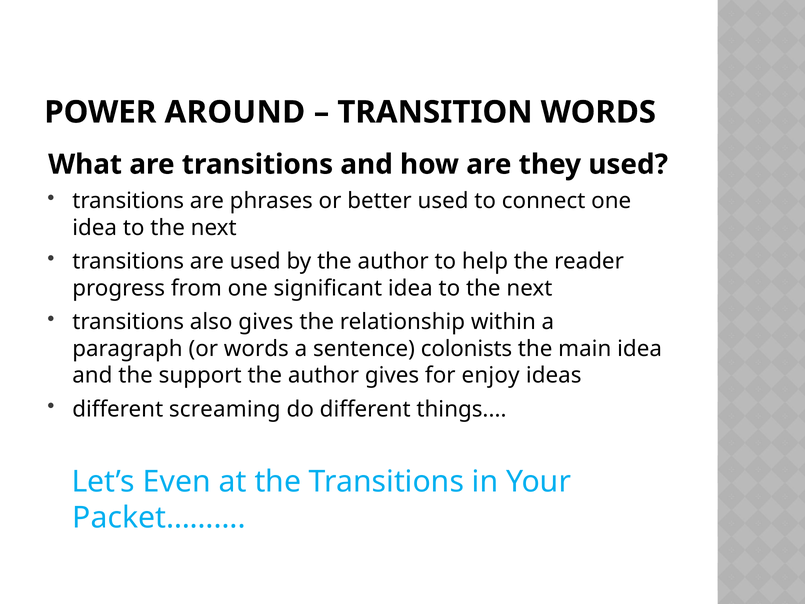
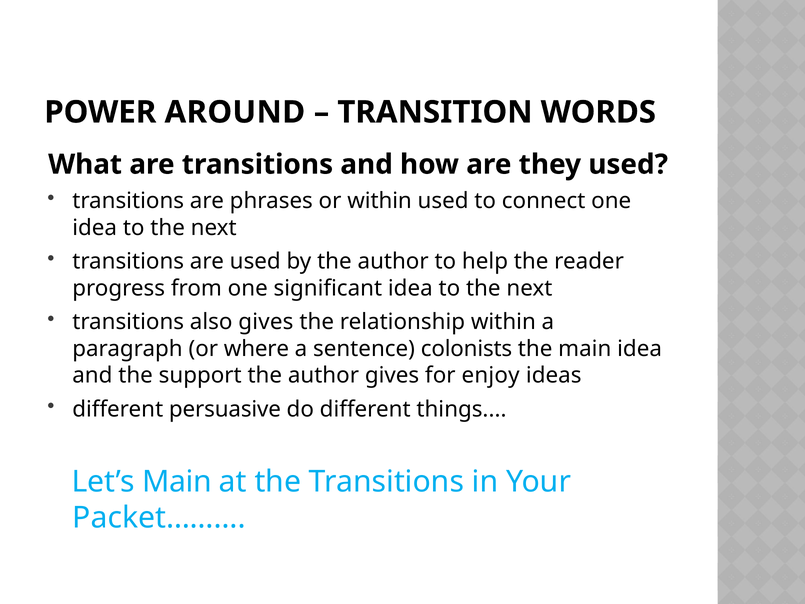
or better: better -> within (380, 201)
or words: words -> where (256, 349)
screaming: screaming -> persuasive (225, 409)
Let’s Even: Even -> Main (177, 481)
